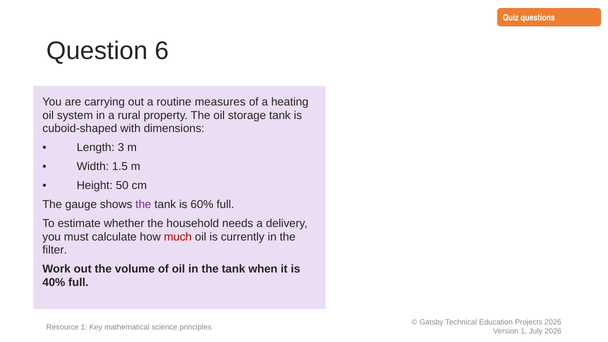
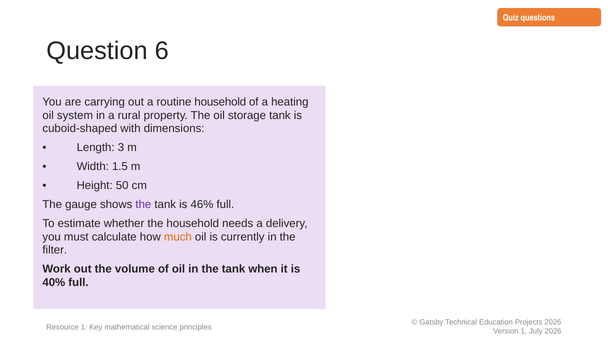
routine measures: measures -> household (220, 102)
60%: 60% -> 46% (202, 205)
much colour: red -> orange (178, 237)
